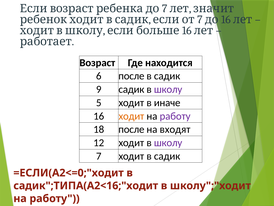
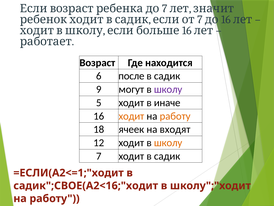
9 садик: садик -> могут (131, 89)
работу colour: purple -> orange (175, 116)
18 после: после -> ячеек (131, 129)
школу colour: purple -> orange (168, 142)
=ЕСЛИ(A2<=0;"ходит: =ЕСЛИ(A2<=0;"ходит -> =ЕСЛИ(A2<=1;"ходит (69, 173)
садик";ТИПА(A2<16;"ходит: садик";ТИПА(A2<16;"ходит -> садик";СВОЕ(A2<16;"ходит (86, 185)
